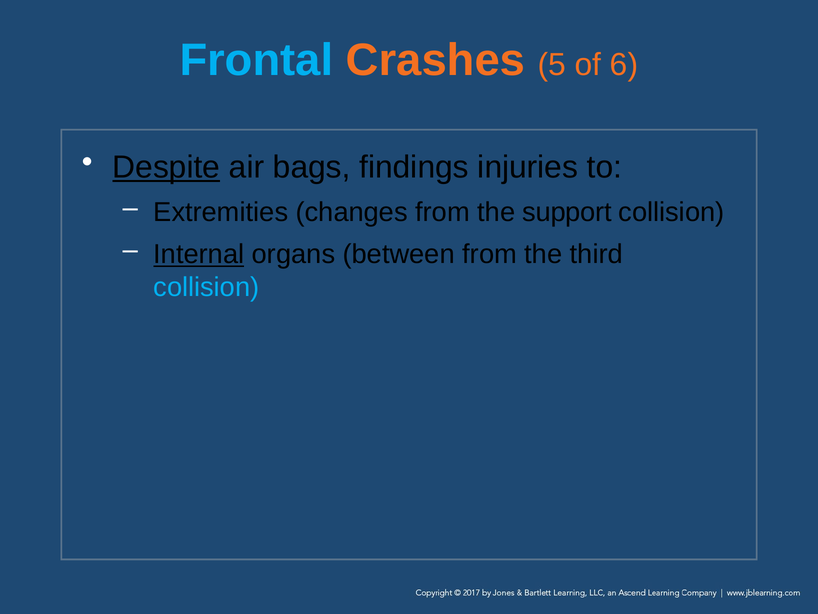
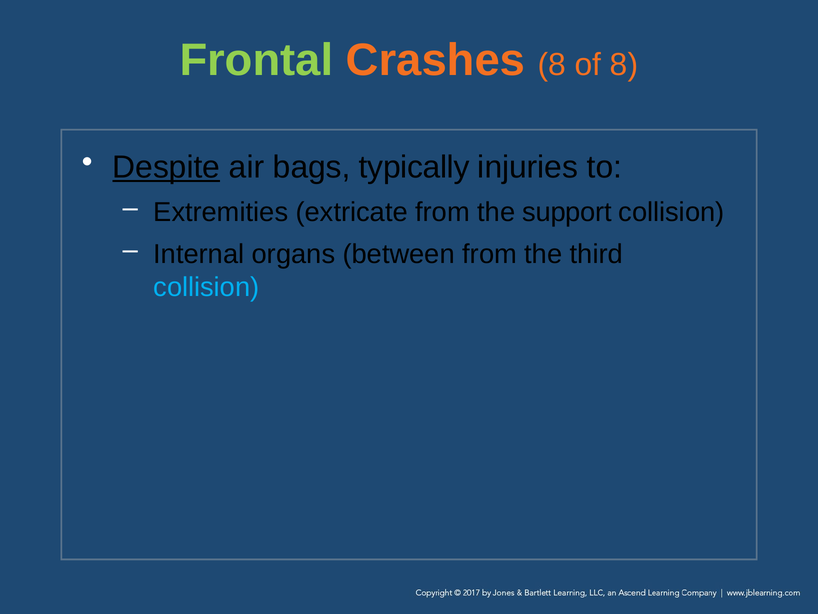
Frontal colour: light blue -> light green (256, 60)
Crashes 5: 5 -> 8 (552, 65)
of 6: 6 -> 8 (624, 65)
findings: findings -> typically (414, 167)
changes: changes -> extricate (352, 212)
Internal underline: present -> none (199, 254)
